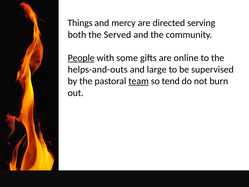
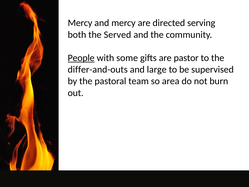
Things: Things -> Mercy (80, 23)
online: online -> pastor (186, 58)
helps-and-outs: helps-and-outs -> differ-and-outs (98, 69)
team underline: present -> none (139, 81)
tend: tend -> area (171, 81)
